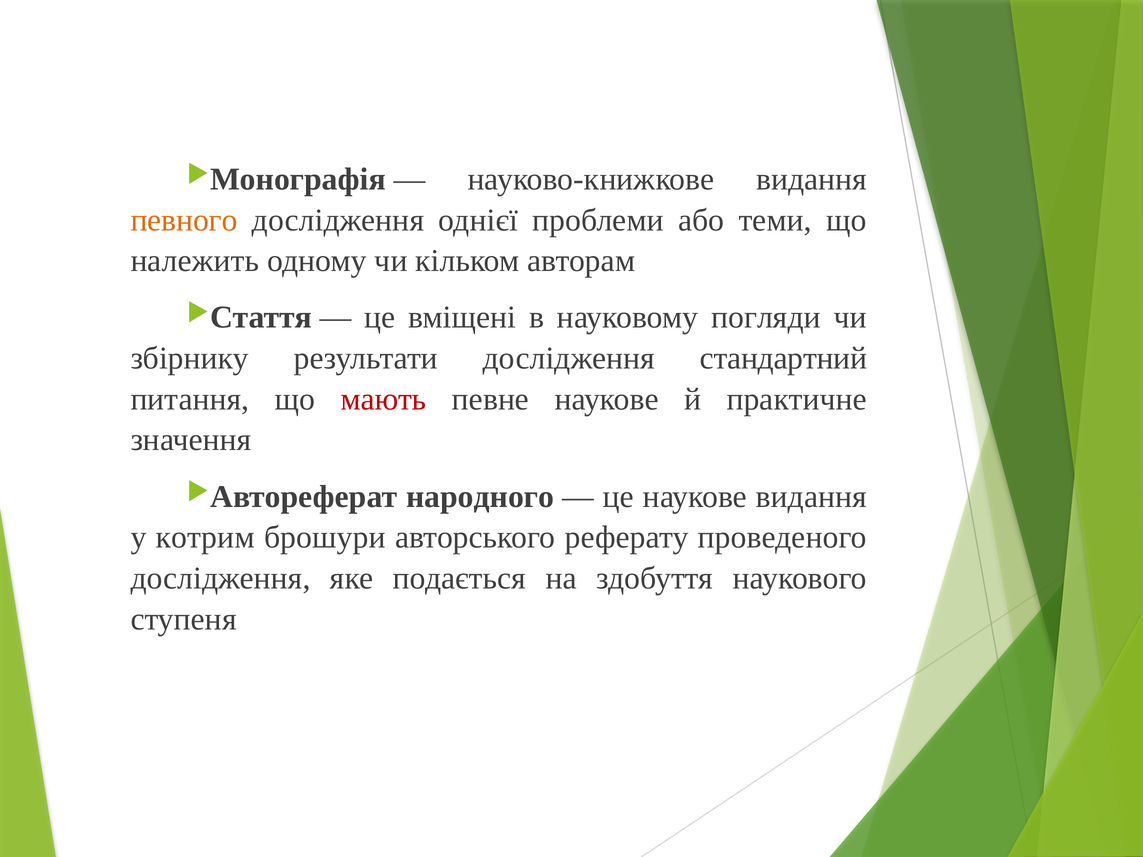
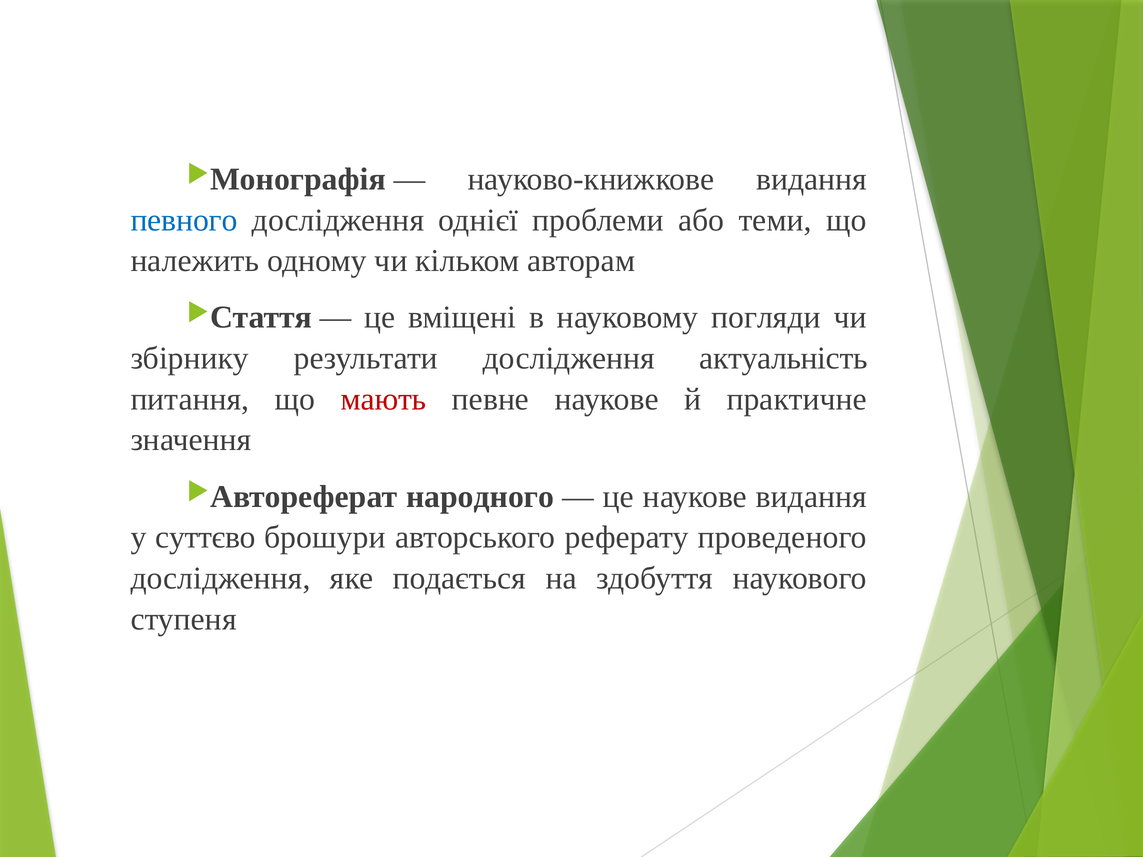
певного colour: orange -> blue (184, 220)
стандартний: стандартний -> актуальність (784, 358)
котрим: котрим -> суттєво (205, 538)
